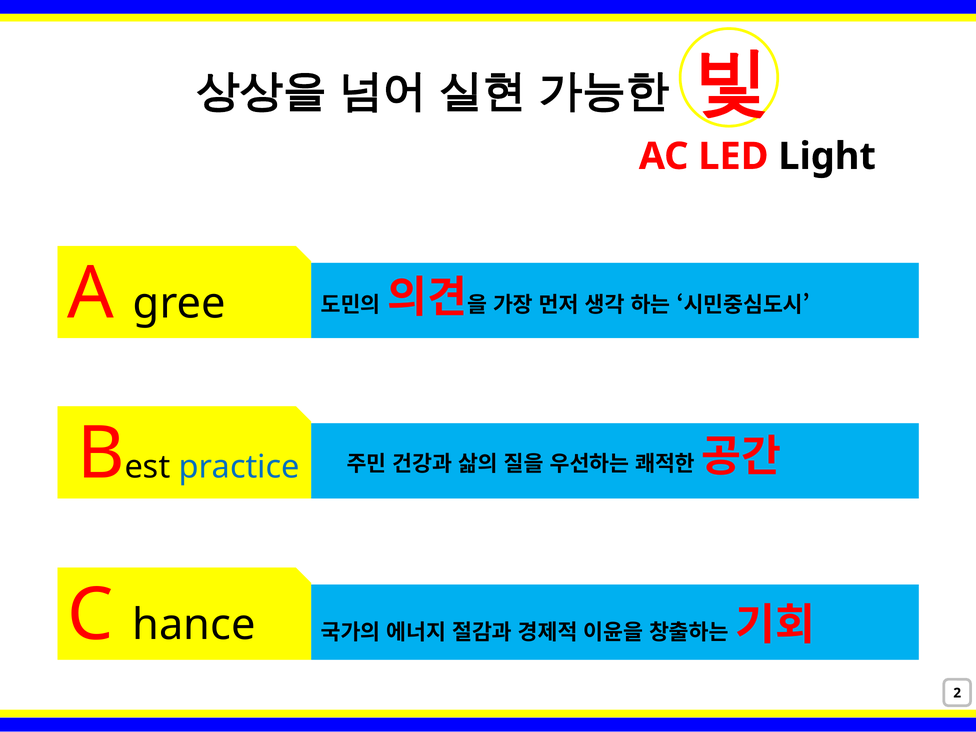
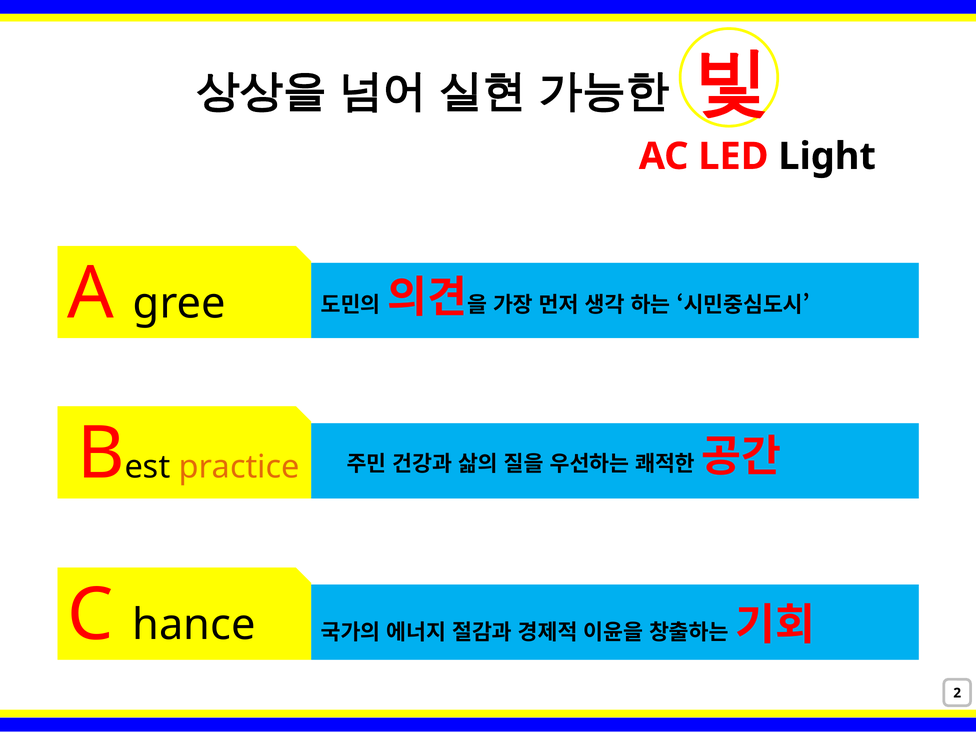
practice colour: blue -> orange (239, 467)
